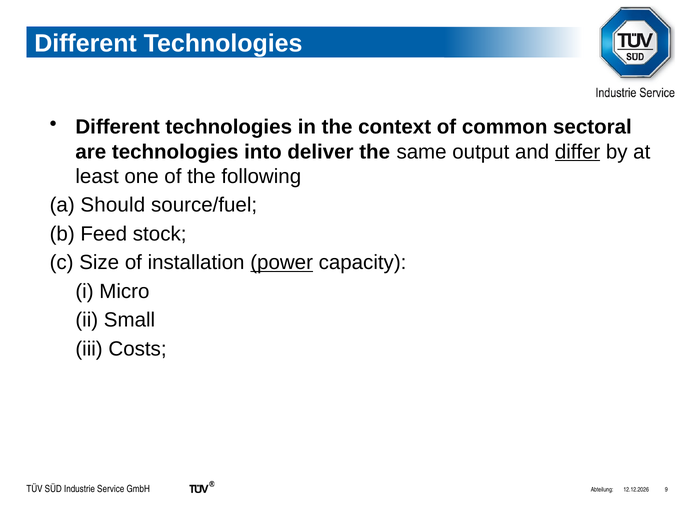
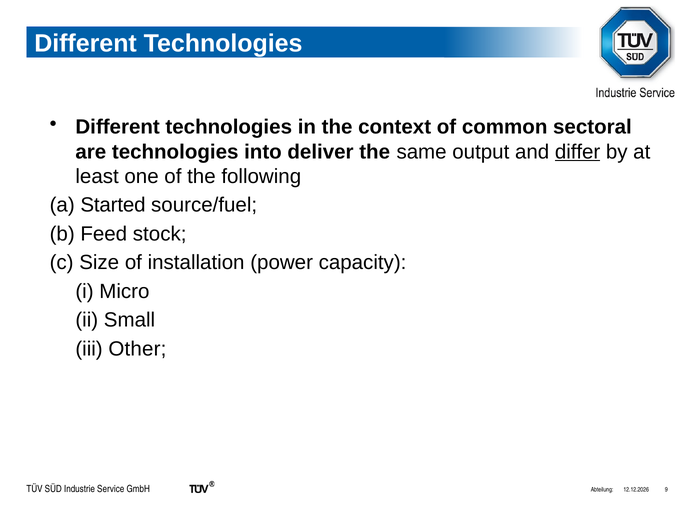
Should: Should -> Started (113, 205)
power underline: present -> none (282, 262)
Costs: Costs -> Other (137, 349)
